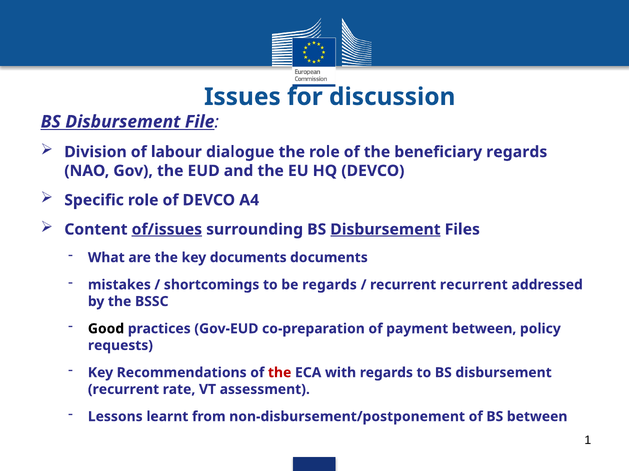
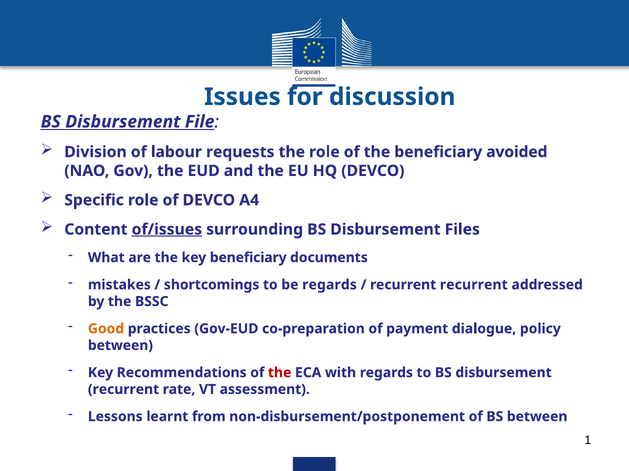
dialogue: dialogue -> requests (240, 152)
beneficiary regards: regards -> avoided (517, 152)
Disbursement underline: present -> none (385, 230)
key documents: documents -> beneficiary (248, 258)
Good colour: black -> orange (106, 329)
payment between: between -> dialogue (484, 329)
requests: requests -> between (120, 346)
